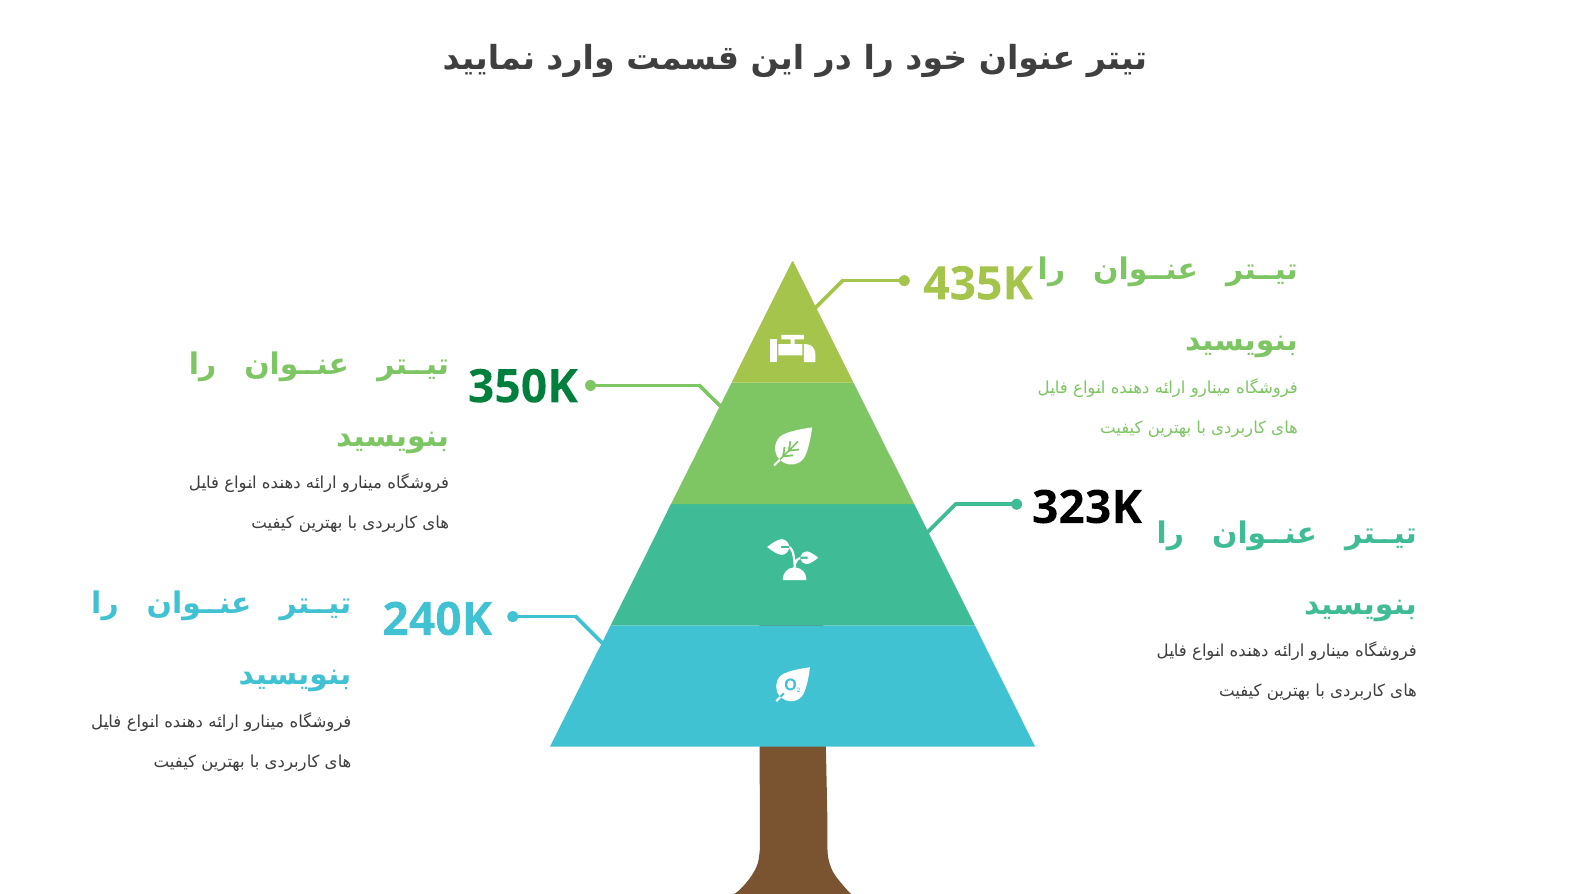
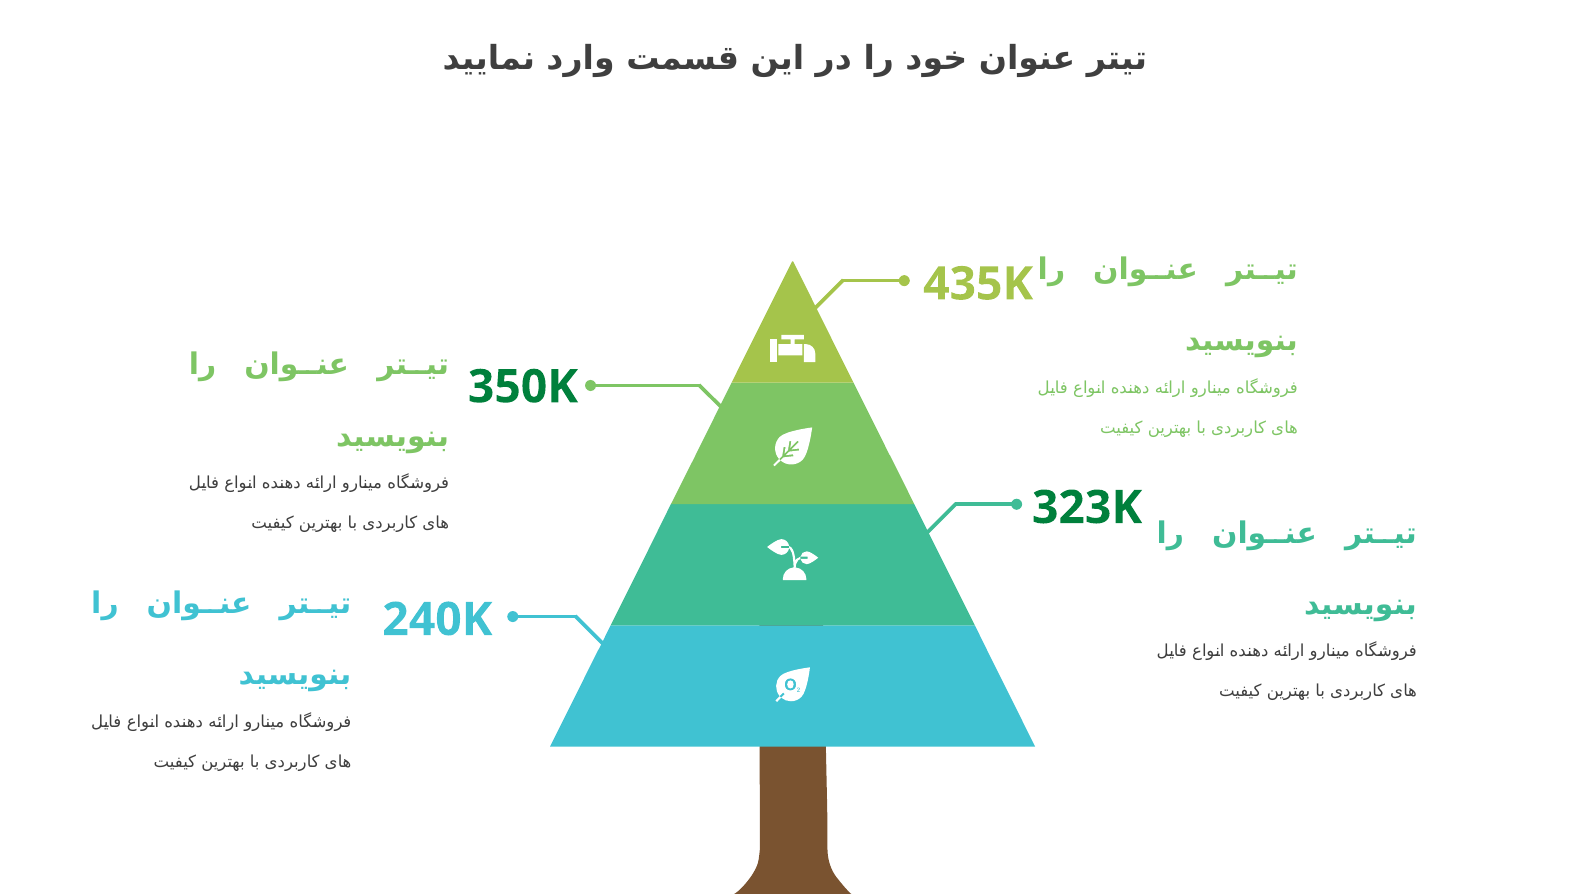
323K colour: black -> green (1087, 508)
